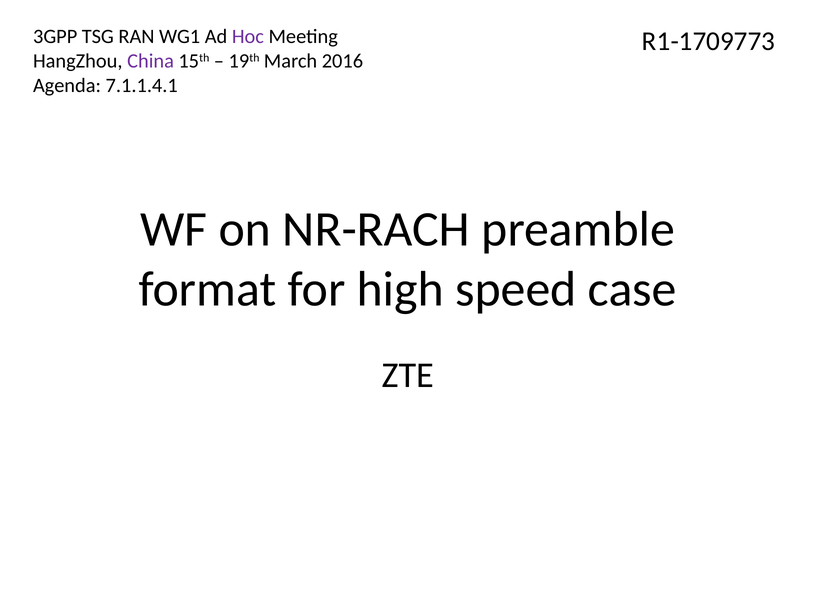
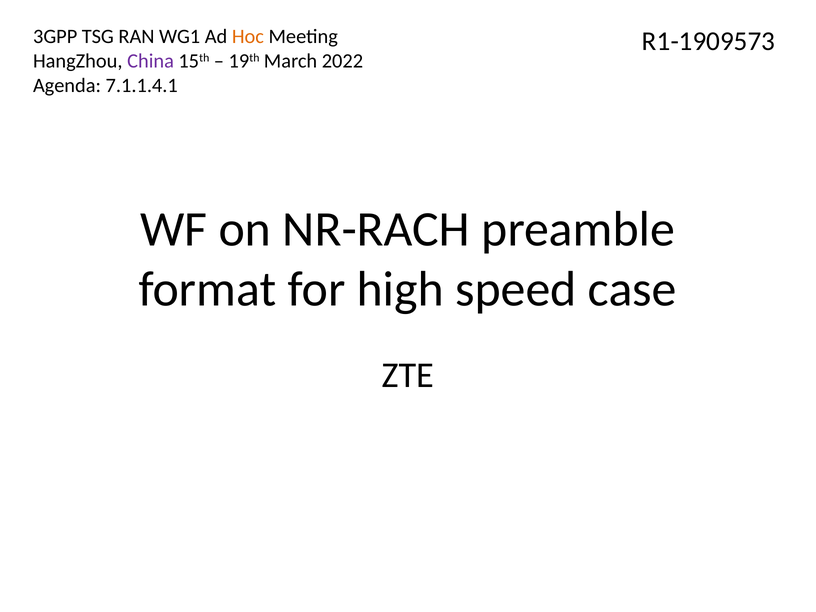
Hoc colour: purple -> orange (248, 37)
R1-1709773: R1-1709773 -> R1-1909573 (709, 41)
2016: 2016 -> 2022 (342, 61)
